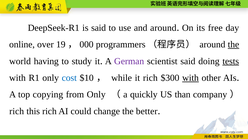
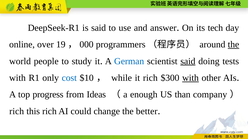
and around: around -> answer (163, 28)
free: free -> tech (215, 28)
having: having -> people (46, 61)
German colour: purple -> blue (129, 61)
said underline: none -> present (188, 61)
tests underline: present -> none (231, 61)
copying: copying -> progress (48, 95)
from Only: Only -> Ideas (96, 95)
quickly: quickly -> enough (144, 95)
